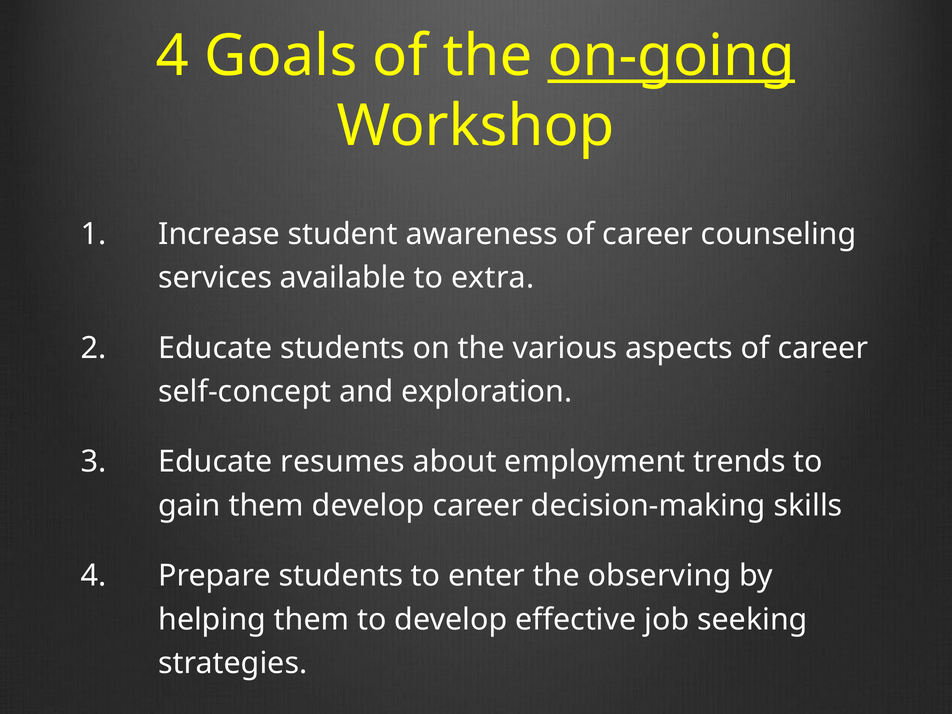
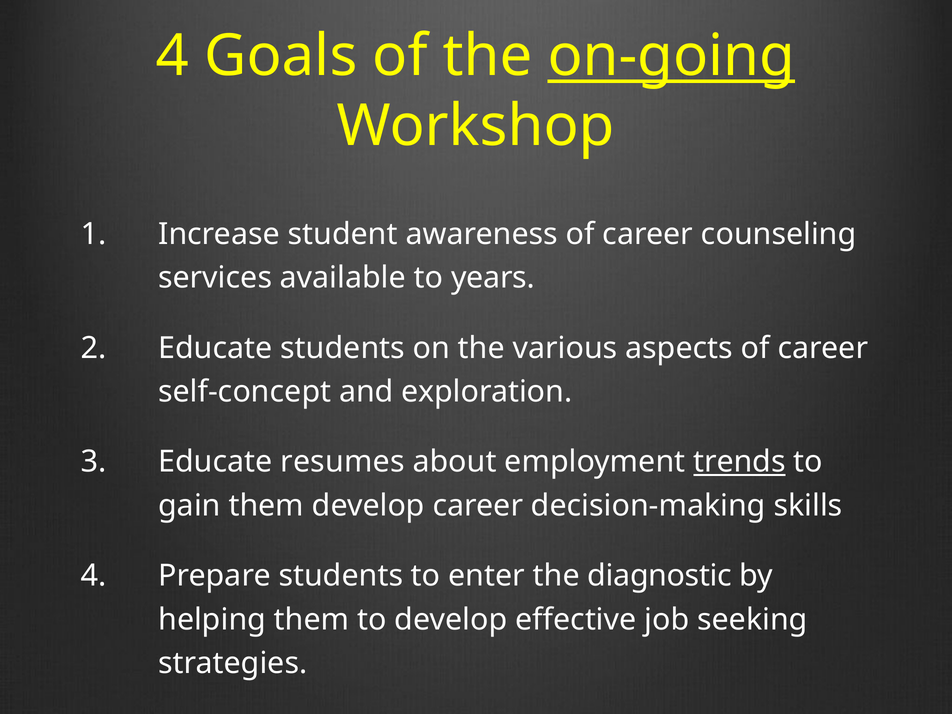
extra: extra -> years (493, 278)
trends underline: none -> present (739, 462)
observing: observing -> diagnostic (660, 576)
